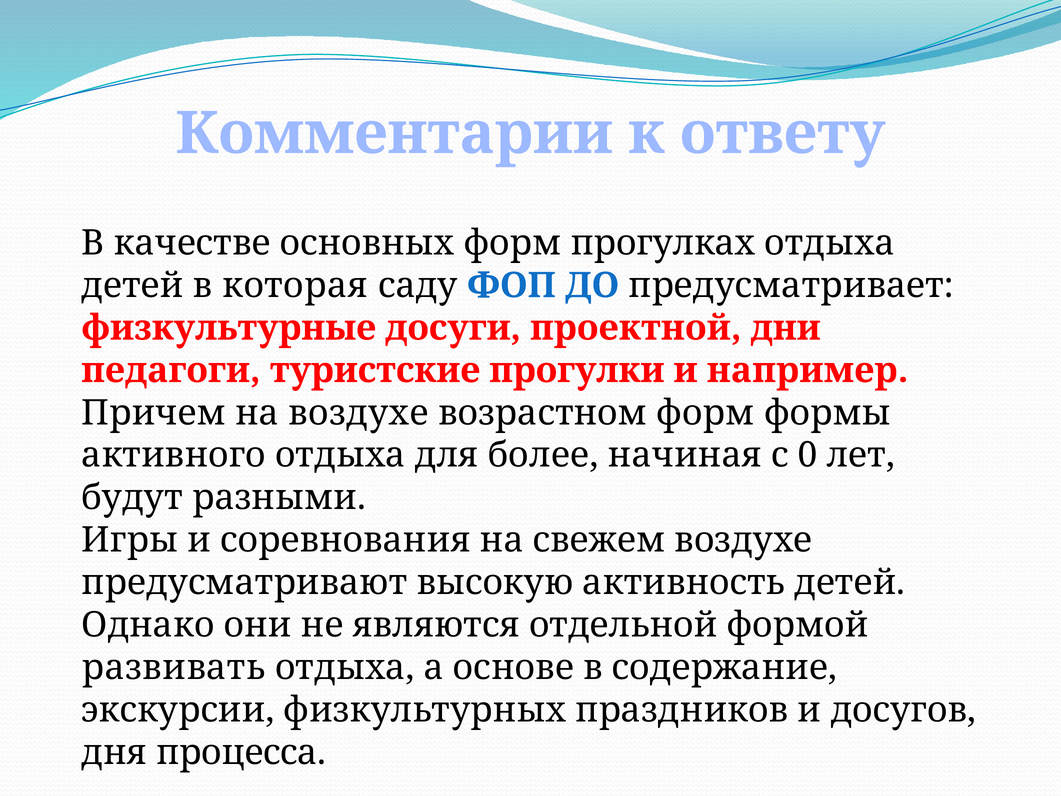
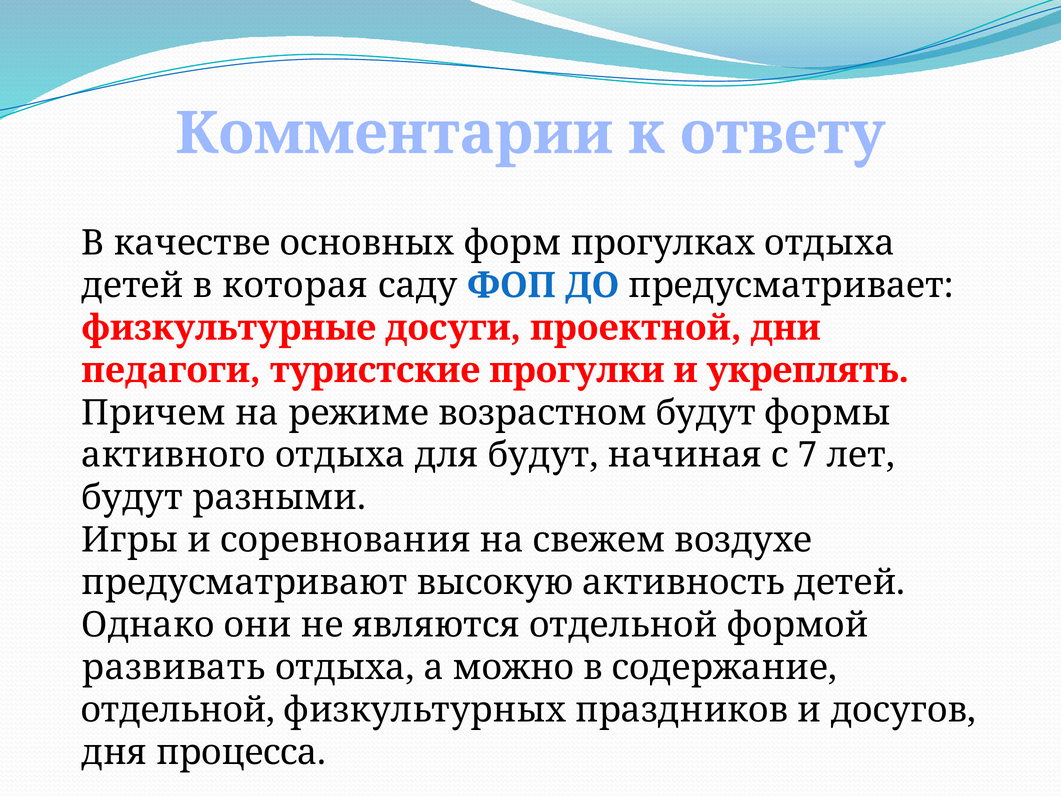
например: например -> укреплять (808, 370)
на воздухе: воздухе -> режиме (359, 413)
возрастном форм: форм -> будут (706, 413)
для более: более -> будут (543, 455)
0: 0 -> 7 (808, 455)
основе: основе -> можно (514, 667)
экскурсии: экскурсии -> отдельной (178, 710)
